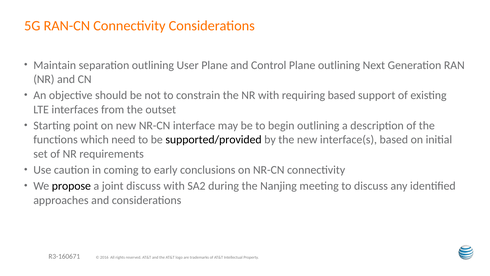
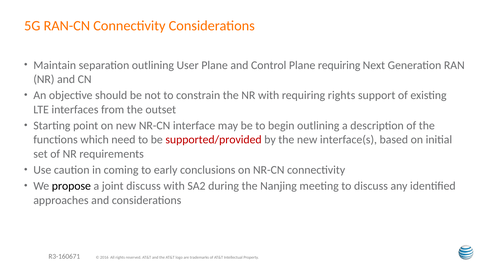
Plane outlining: outlining -> requiring (339, 65)
requiring based: based -> rights (342, 95)
supported/provided colour: black -> red (214, 140)
